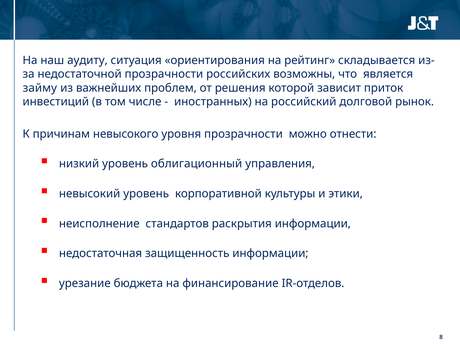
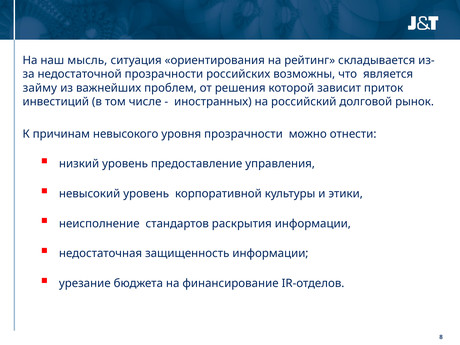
аудиту: аудиту -> мысль (87, 60)
облигационный: облигационный -> предоставление (197, 164)
